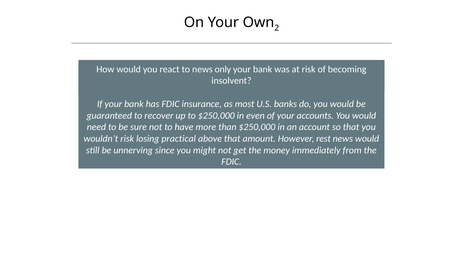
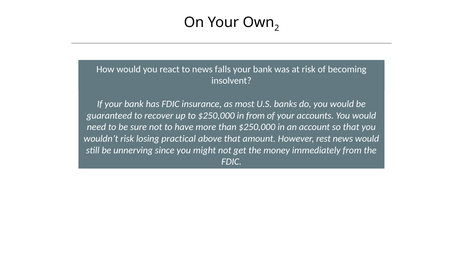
only: only -> falls (223, 69)
in even: even -> from (255, 116)
